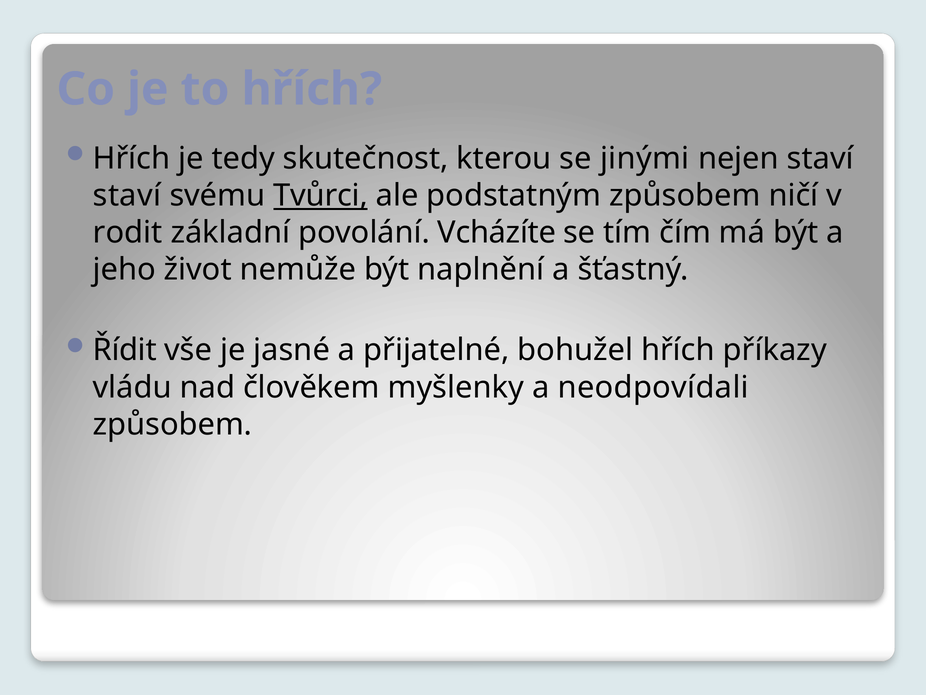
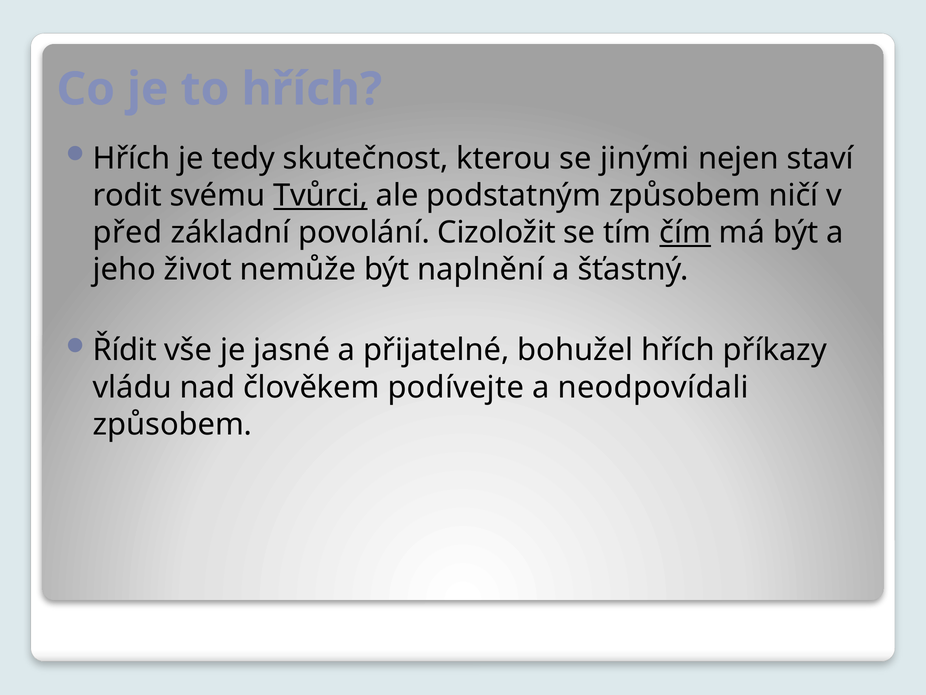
staví: staví -> rodit (127, 195)
rodit: rodit -> před (127, 233)
Vcházíte: Vcházíte -> Cizoložit (497, 233)
čím underline: none -> present (685, 233)
myšlenky: myšlenky -> podívejte (456, 387)
